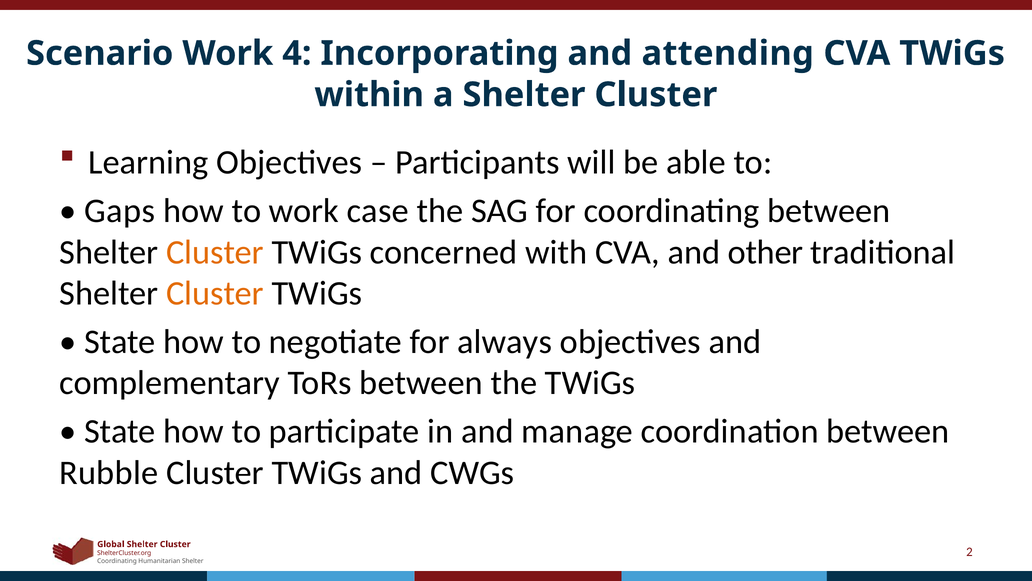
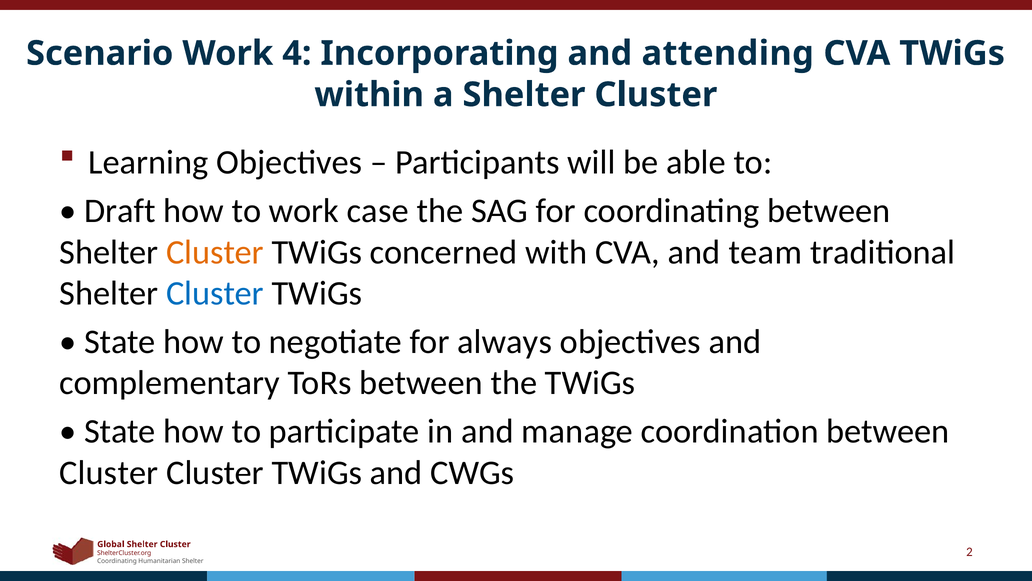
Gaps: Gaps -> Draft (120, 211)
other: other -> team (765, 252)
Cluster colour: orange -> blue (215, 293)
Rubble: Rubble -> Cluster (109, 472)
